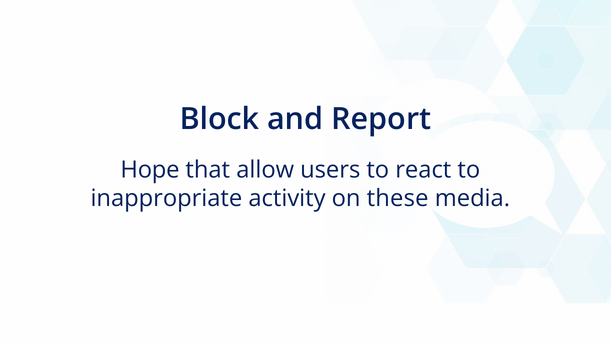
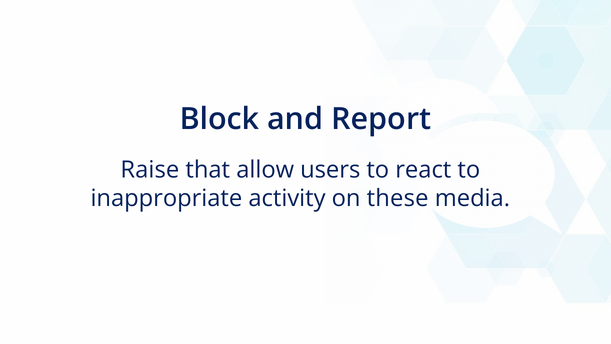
Hope: Hope -> Raise (150, 170)
